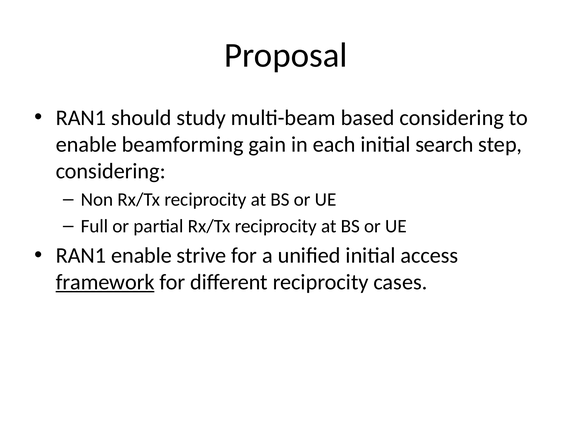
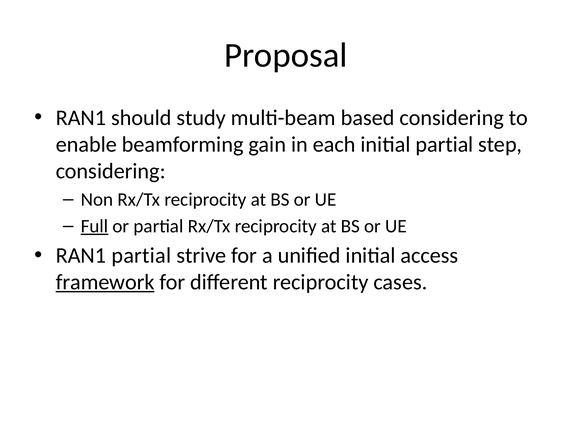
initial search: search -> partial (444, 144)
Full underline: none -> present (95, 226)
RAN1 enable: enable -> partial (141, 256)
